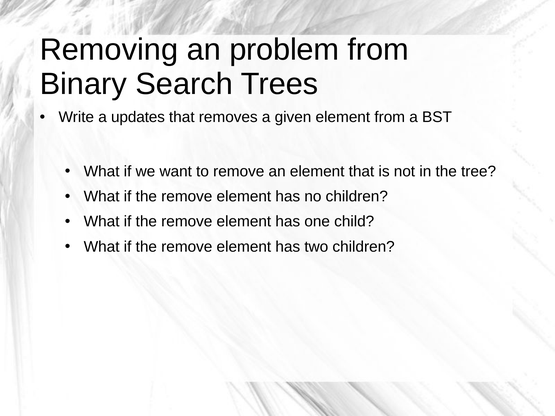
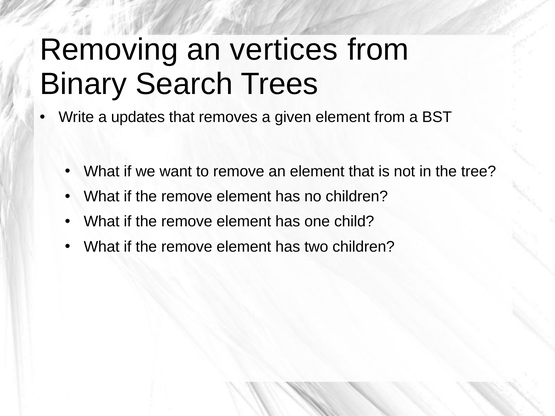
problem: problem -> vertices (284, 50)
